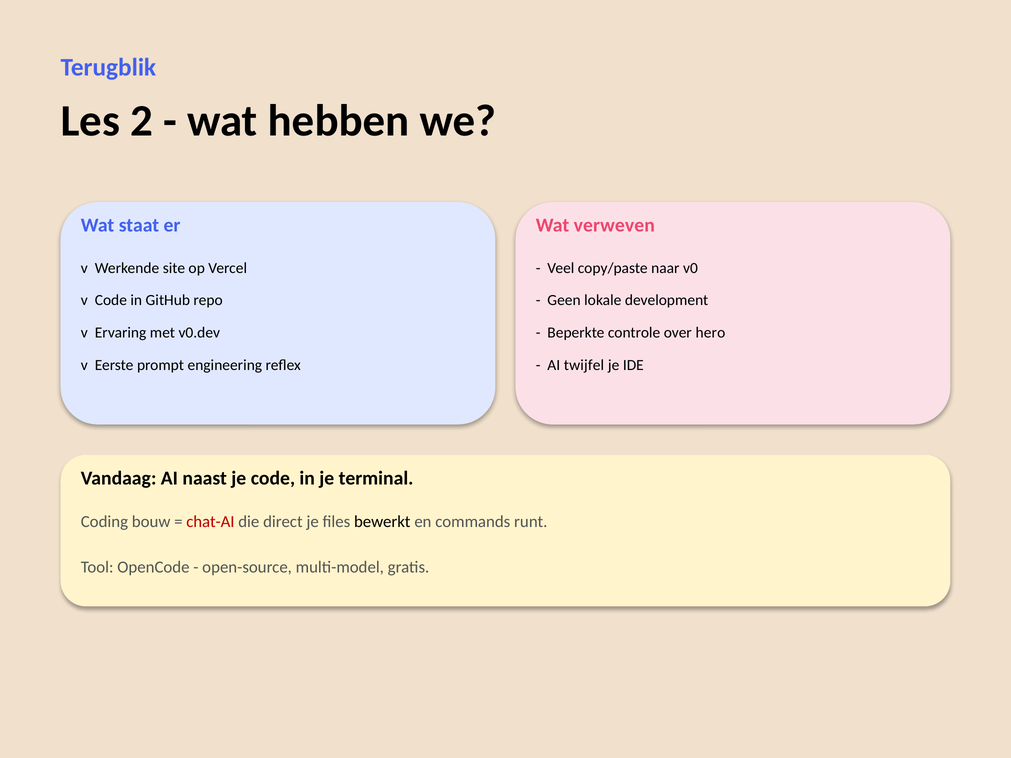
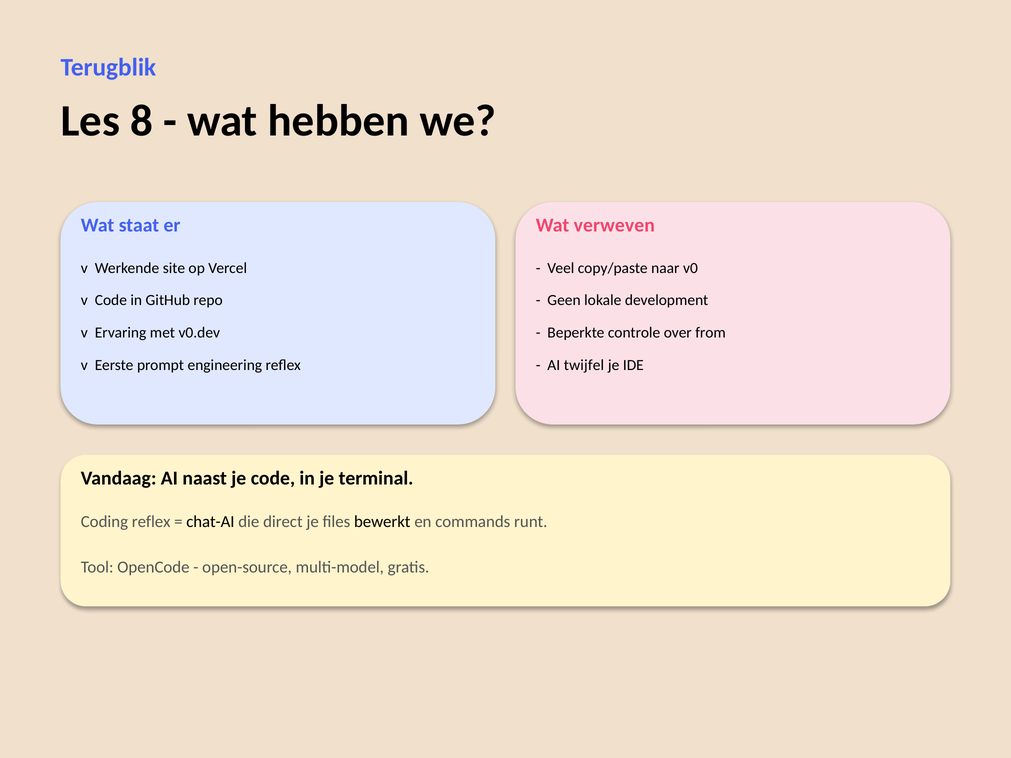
2: 2 -> 8 (142, 121)
hero: hero -> from (710, 333)
Coding bouw: bouw -> reflex (151, 522)
chat-AI colour: red -> black (210, 522)
